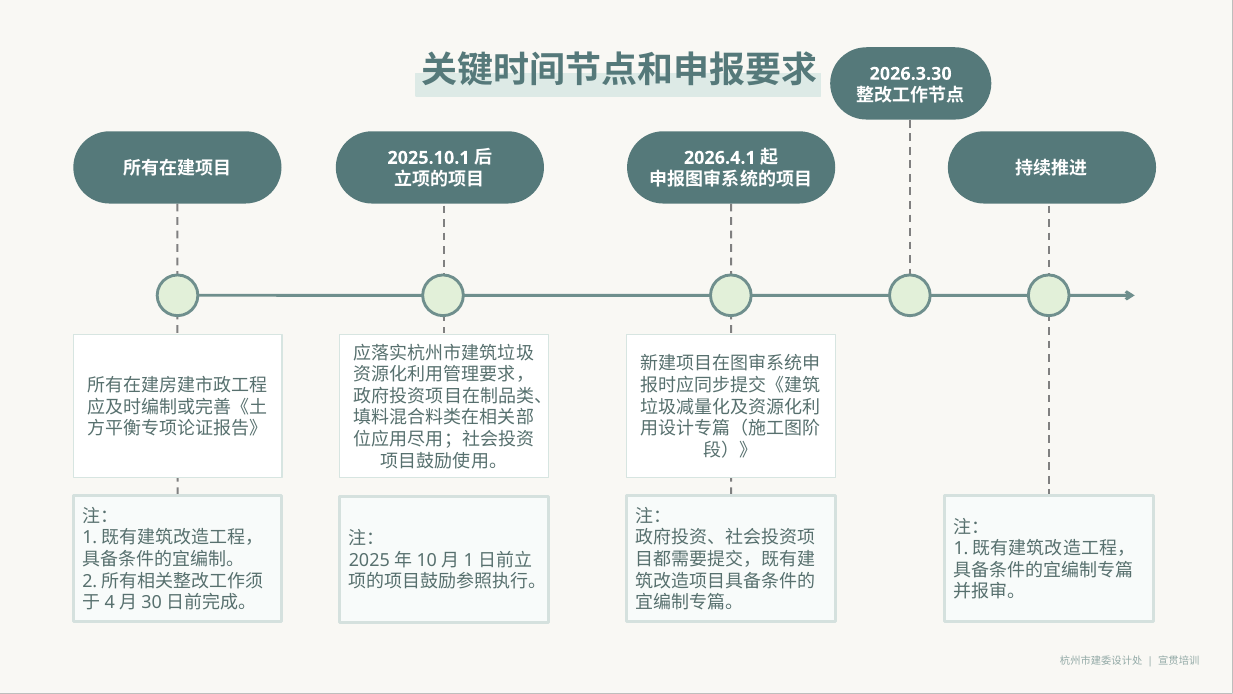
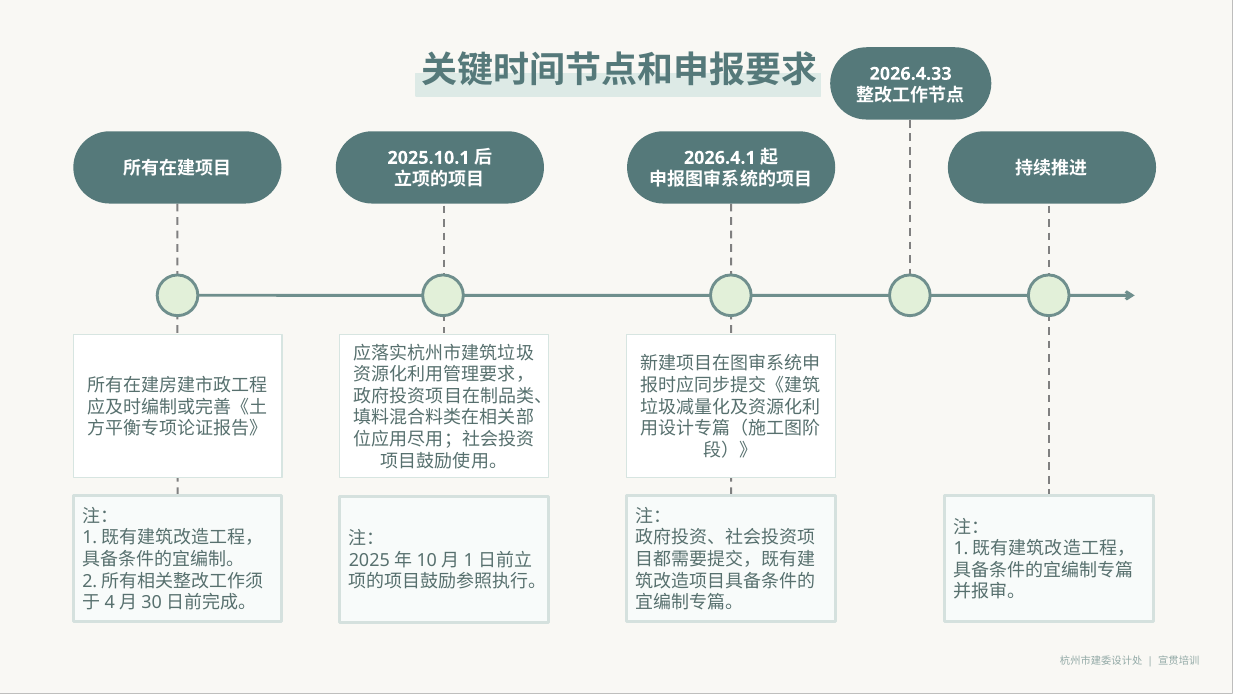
2026.3.30: 2026.3.30 -> 2026.4.33 (911, 74)
